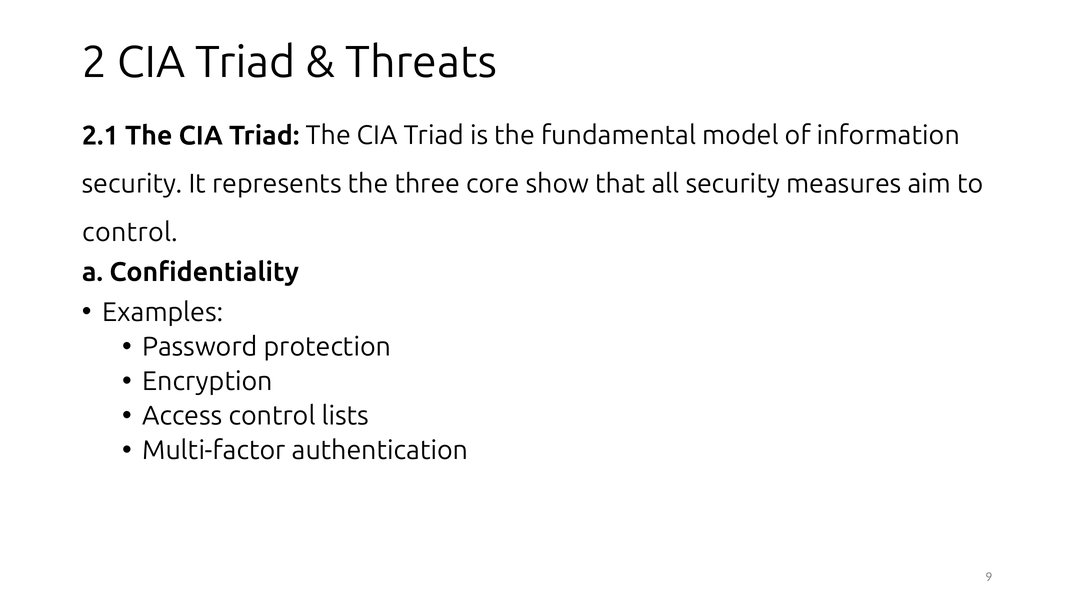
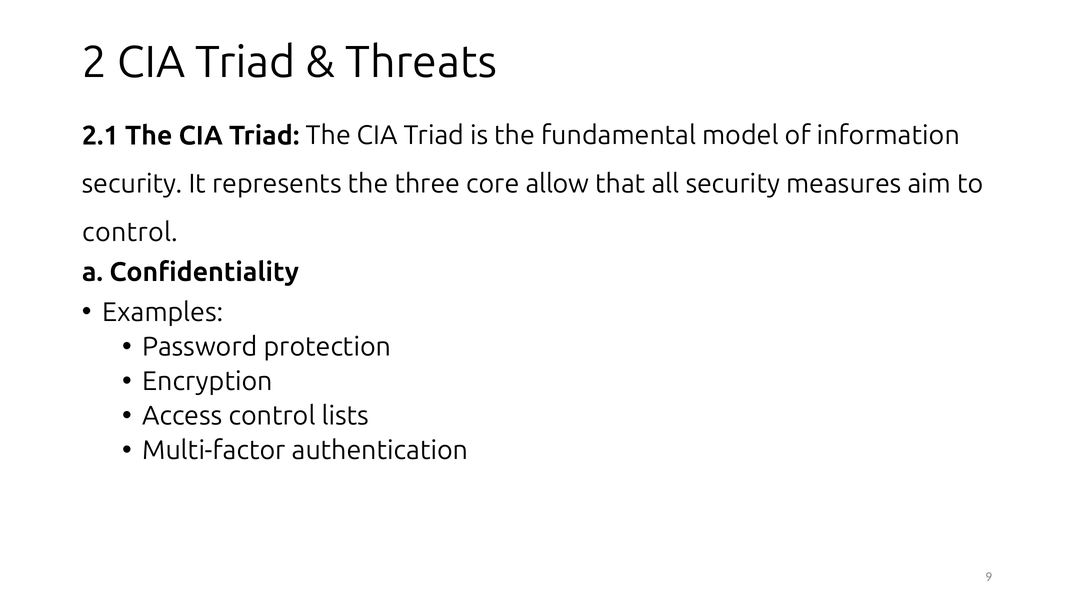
show: show -> allow (557, 184)
